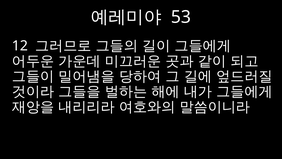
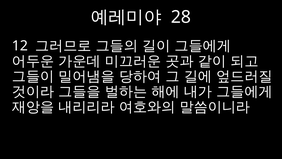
53: 53 -> 28 (181, 17)
